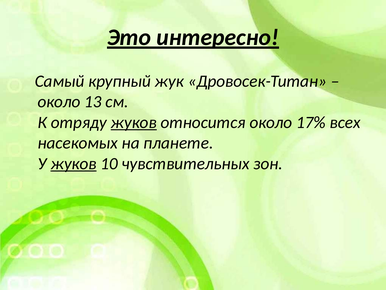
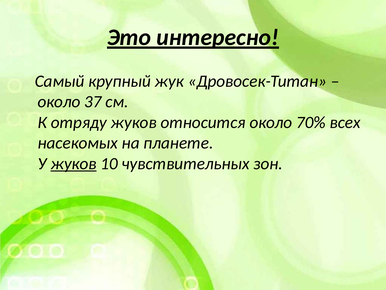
13: 13 -> 37 (93, 102)
жуков underline: present -> none (134, 122)
17%: 17% -> 70% (311, 122)
